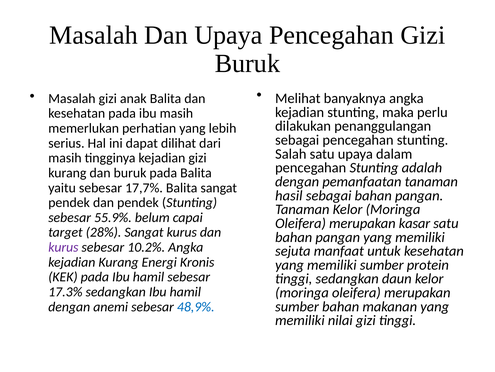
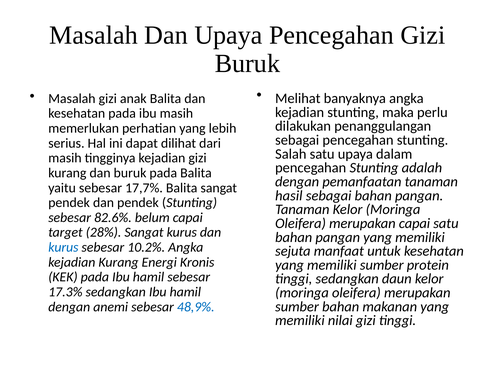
55.9%: 55.9% -> 82.6% (113, 217)
merupakan kasar: kasar -> capai (414, 223)
kurus colour: purple -> blue (63, 247)
